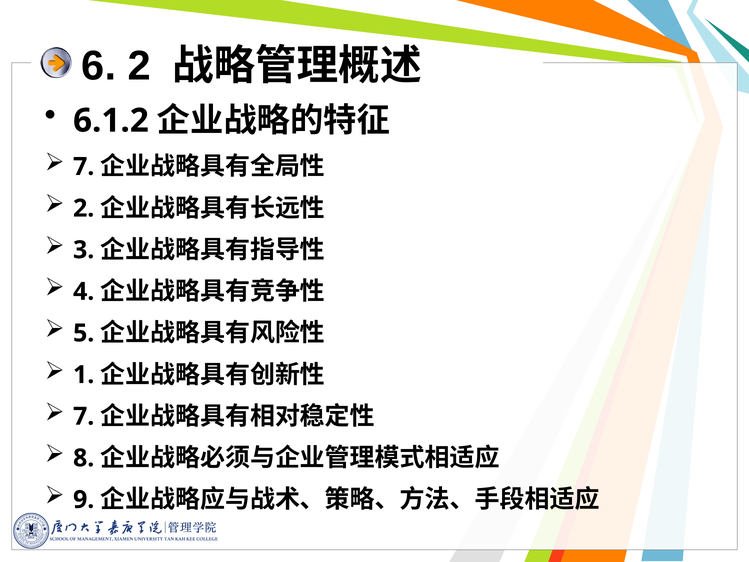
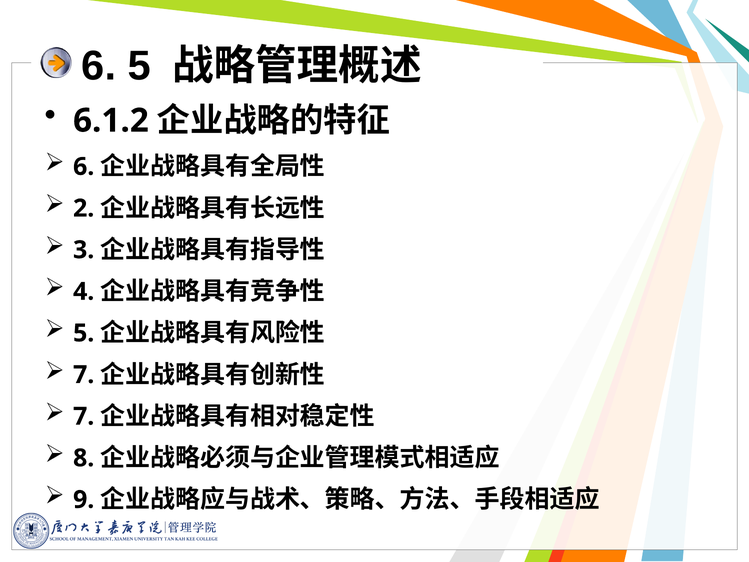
6 2: 2 -> 5 (139, 66)
7: 7 -> 6 (84, 167)
1: 1 -> 7 (84, 375)
